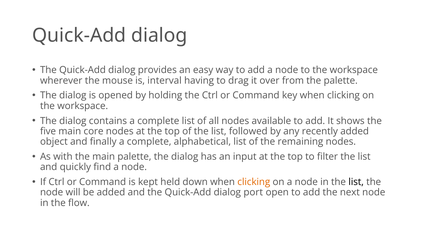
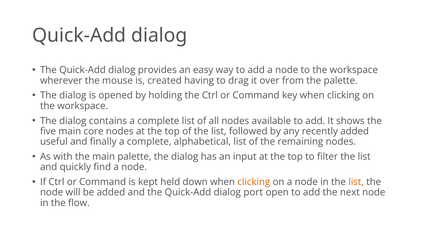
interval: interval -> created (165, 80)
object: object -> useful (54, 141)
list colour: black -> orange (356, 181)
